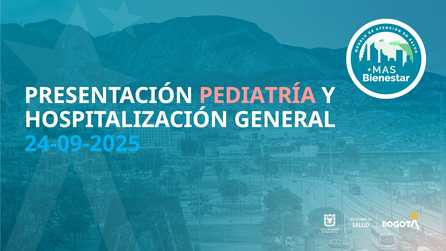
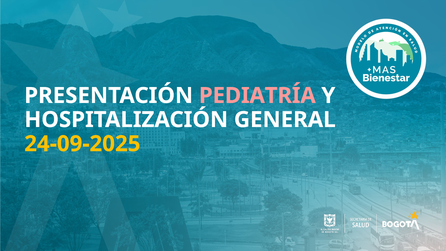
24-09-2025 colour: light blue -> yellow (82, 144)
